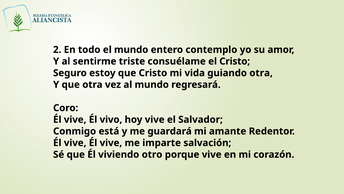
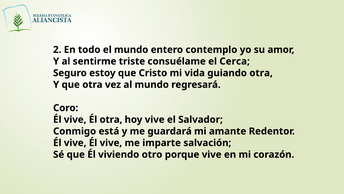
el Cristo: Cristo -> Cerca (235, 61)
Él vivo: vivo -> otra (111, 119)
